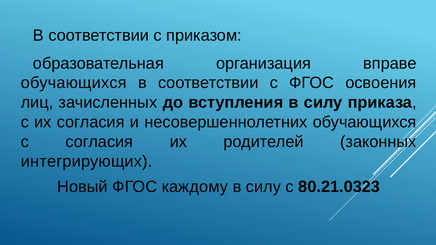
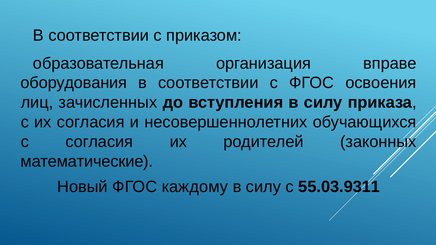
обучающихся: обучающихся -> оборудования (74, 83)
интегрирующих: интегрирующих -> математические (87, 161)
80.21.0323: 80.21.0323 -> 55.03.9311 (339, 187)
